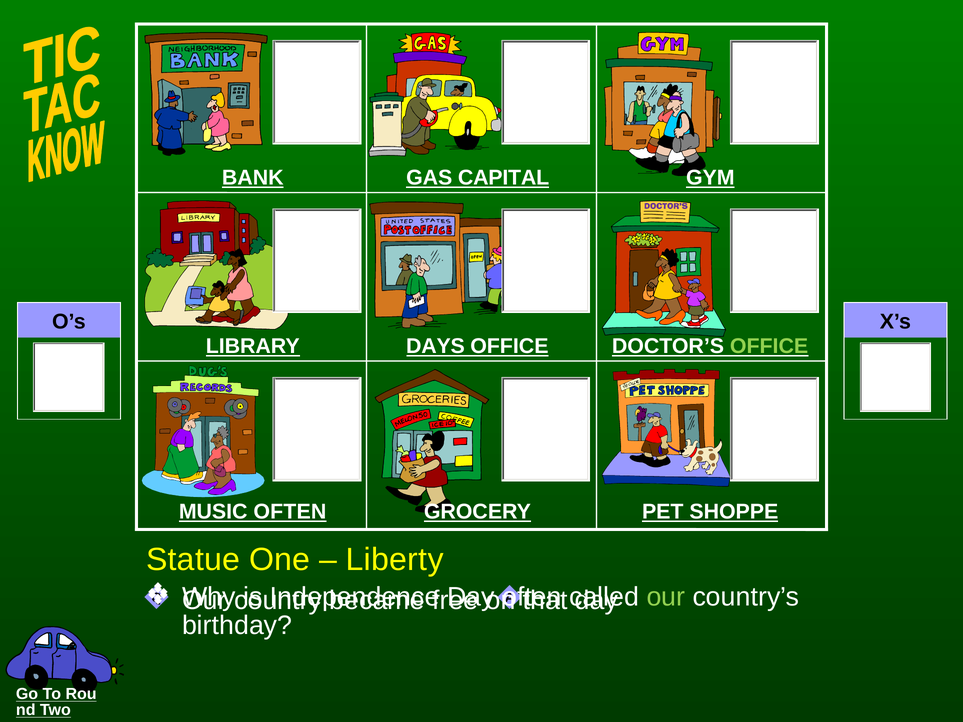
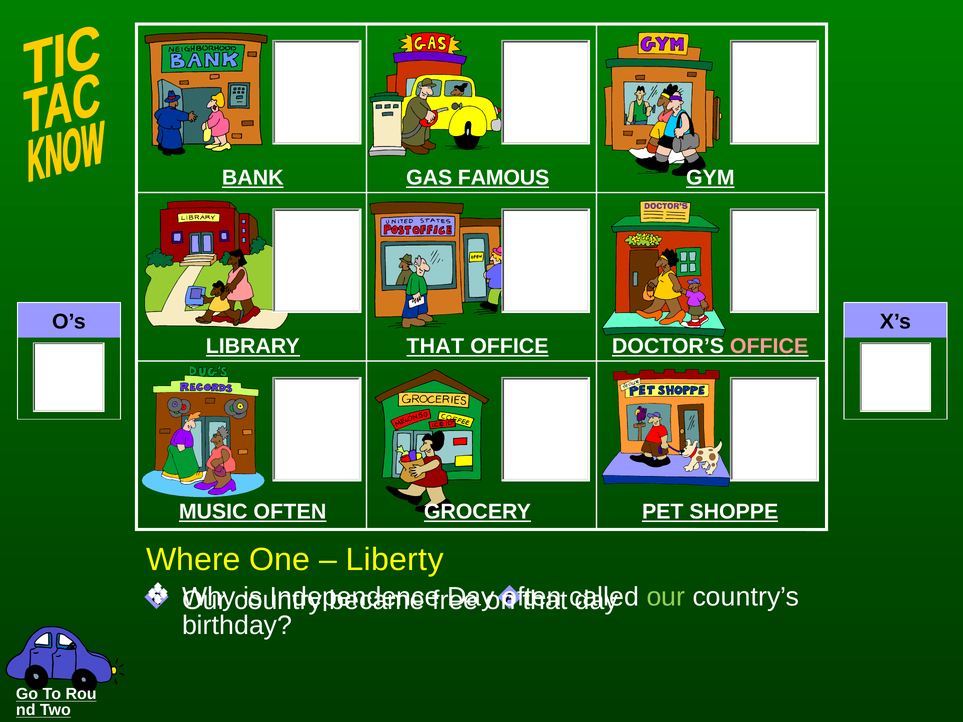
CAPITAL: CAPITAL -> FAMOUS (504, 178)
LIBRARY DAYS: DAYS -> THAT (435, 346)
OFFICE colour: light green -> pink (769, 346)
Statue: Statue -> Where (193, 560)
